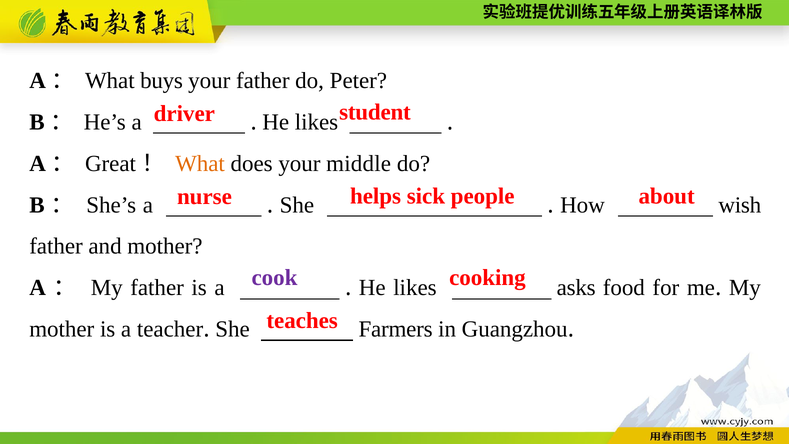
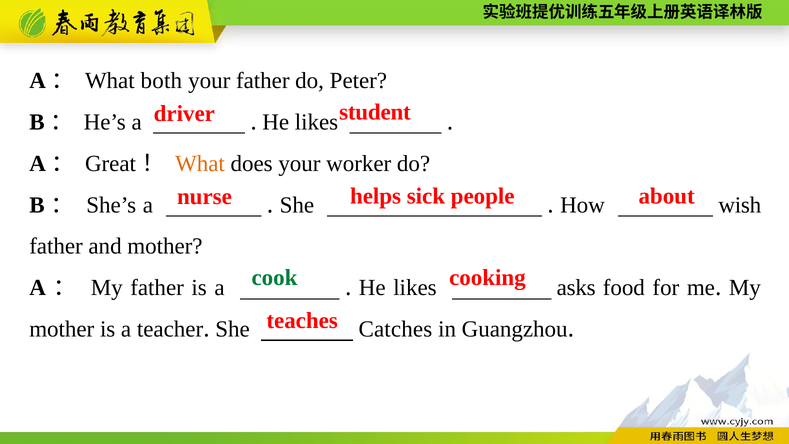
buys: buys -> both (161, 81)
middle: middle -> worker (359, 163)
cook colour: purple -> green (274, 278)
Farmers: Farmers -> Catches (395, 329)
